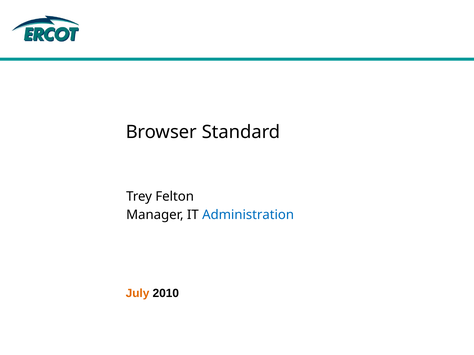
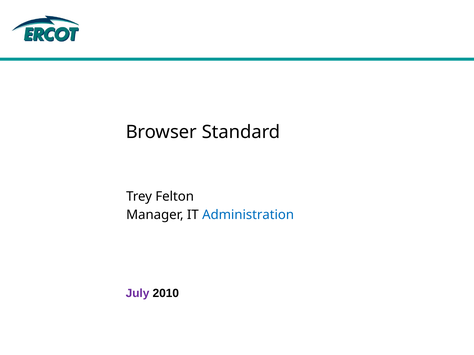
July colour: orange -> purple (138, 294)
